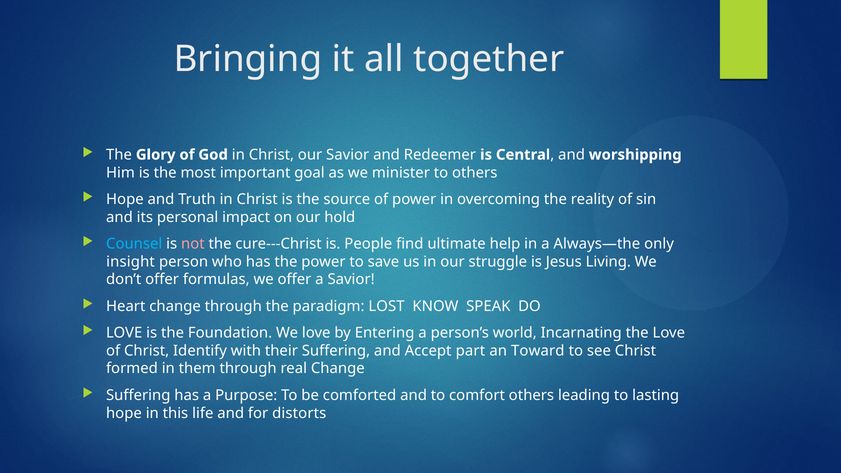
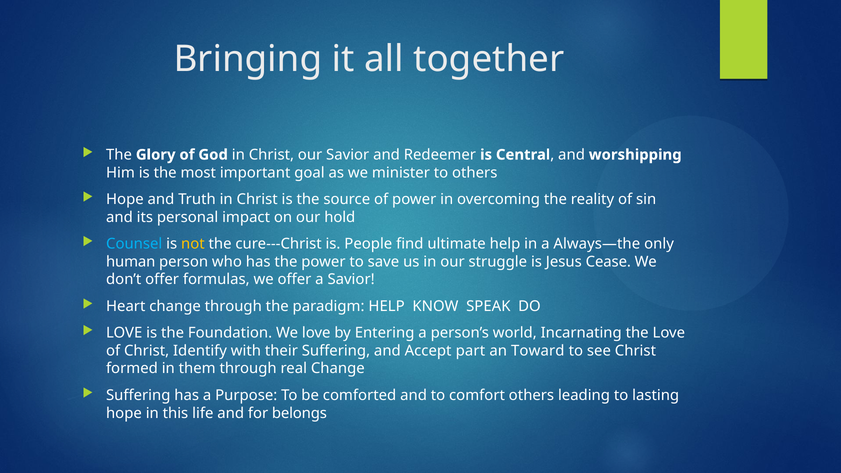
not colour: pink -> yellow (193, 244)
insight: insight -> human (131, 262)
Living: Living -> Cease (608, 262)
paradigm LOST: LOST -> HELP (387, 306)
distorts: distorts -> belongs (299, 413)
